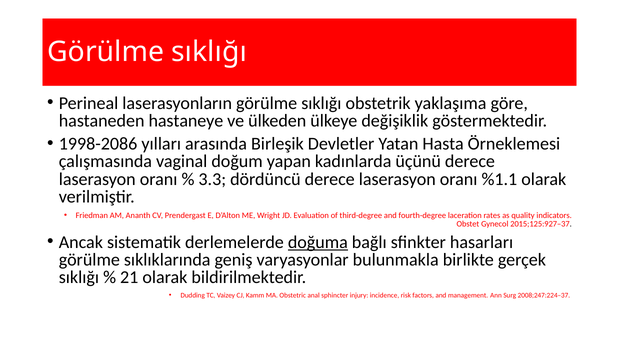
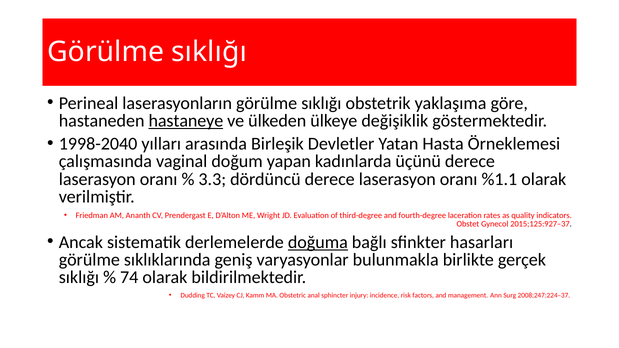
hastaneye underline: none -> present (186, 121)
1998-2086: 1998-2086 -> 1998-2040 (98, 144)
21: 21 -> 74 (129, 277)
